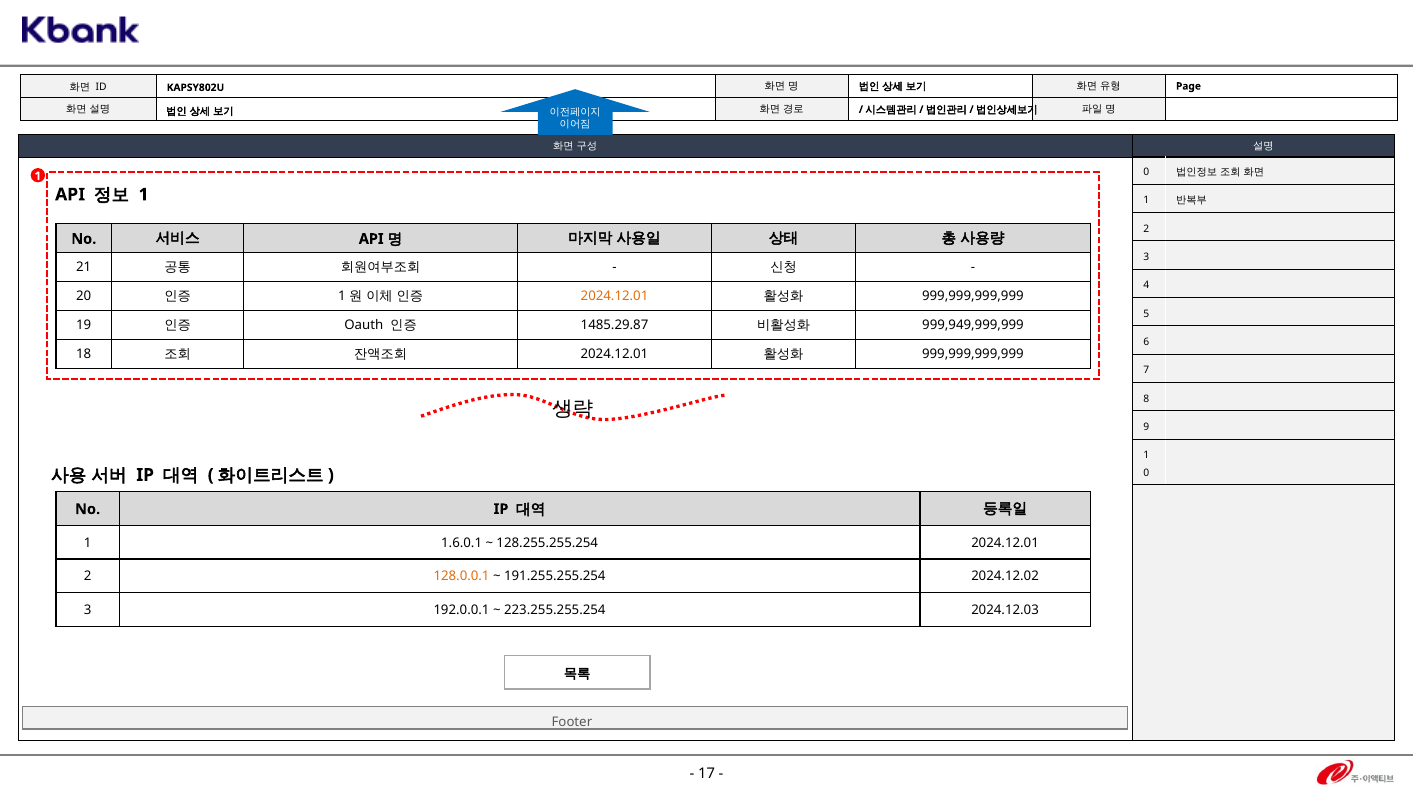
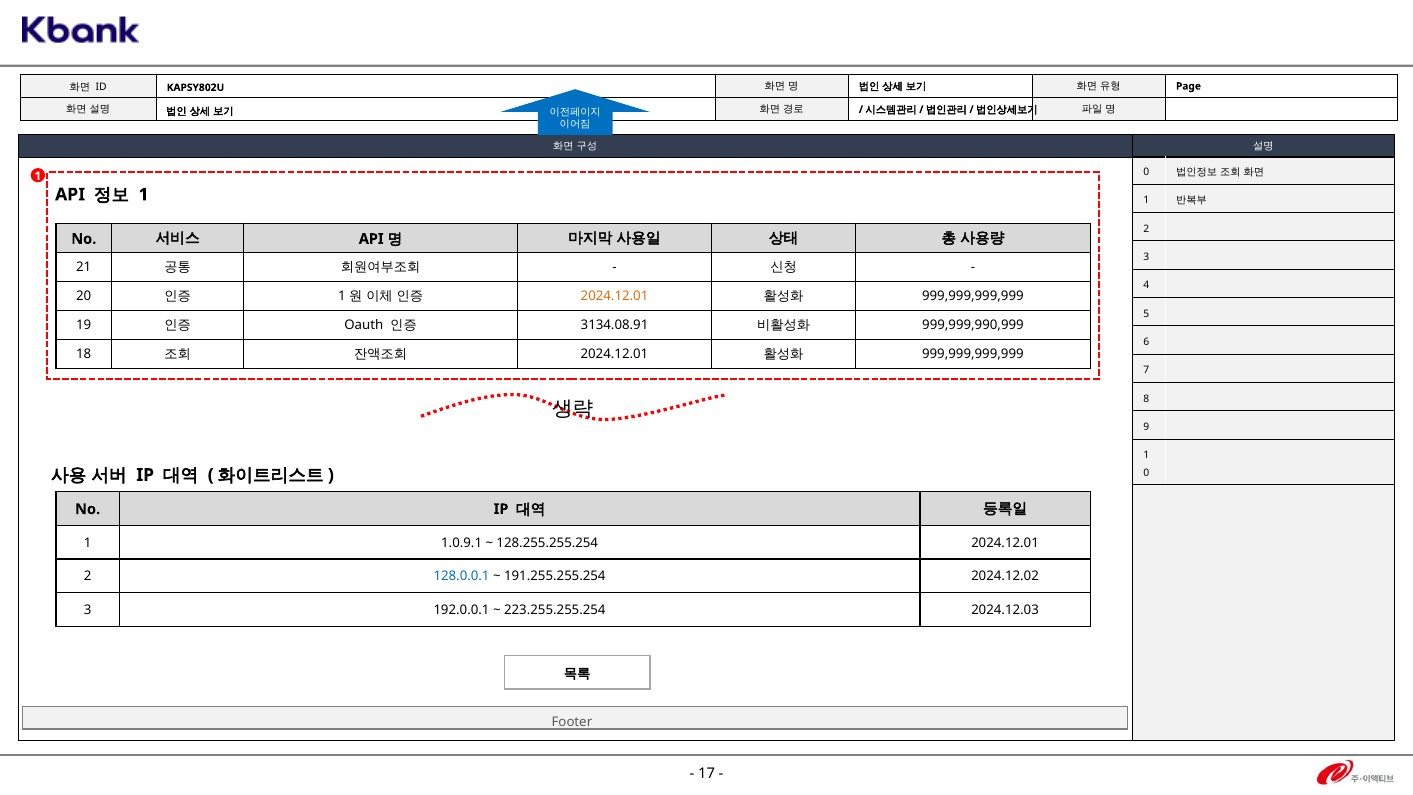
1485.29.87: 1485.29.87 -> 3134.08.91 (615, 325)
999,949,999,999: 999,949,999,999 -> 999,999,990,999 (973, 325)
1.6.0.1: 1.6.0.1 -> 1.0.9.1 (462, 543)
128.0.0.1 colour: orange -> blue (462, 576)
